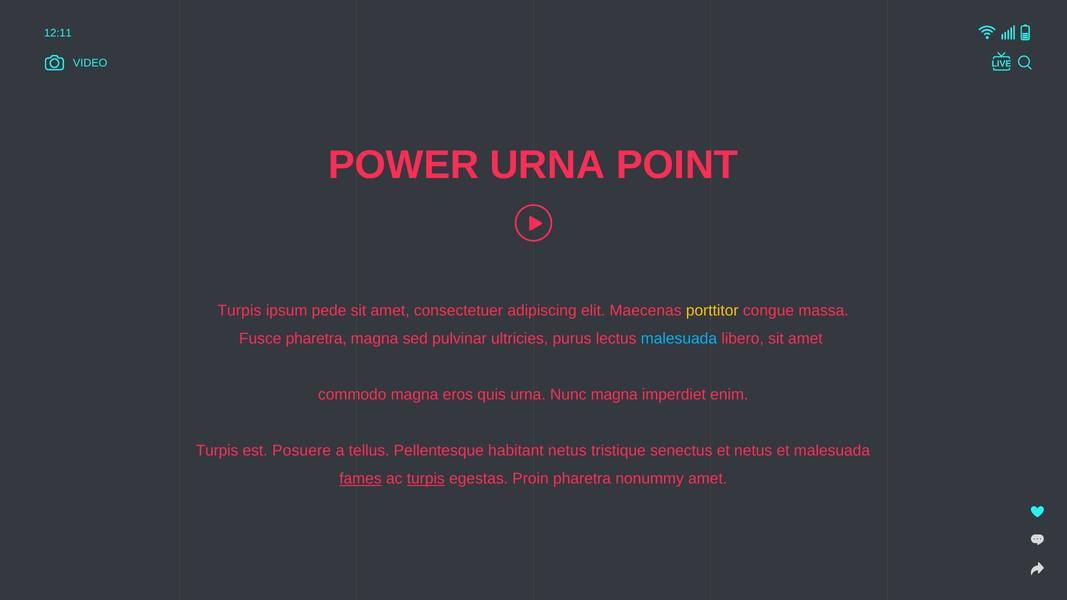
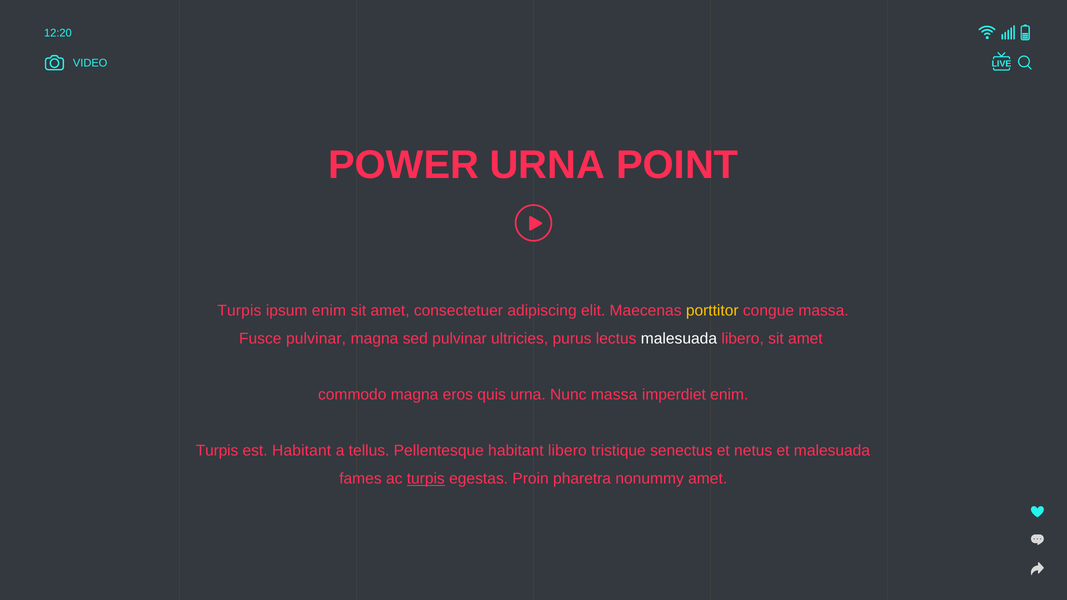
12:11: 12:11 -> 12:20 (58, 33)
ipsum pede: pede -> enim (329, 311)
Fusce pharetra: pharetra -> pulvinar (316, 339)
malesuada colour: light blue -> white (679, 339)
Nunc magna: magna -> massa (614, 395)
est Posuere: Posuere -> Habitant (302, 451)
habitant netus: netus -> libero (567, 451)
fames underline: present -> none (360, 479)
